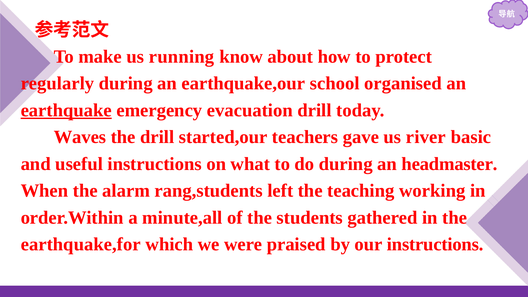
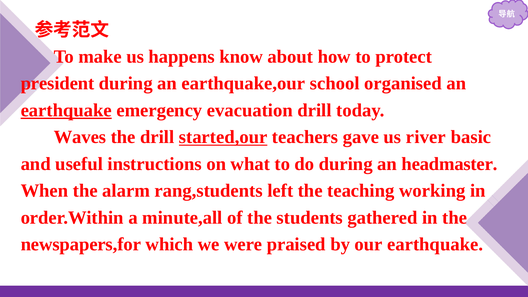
running: running -> happens (182, 57)
regularly: regularly -> president (57, 83)
started,our underline: none -> present (223, 137)
earthquake,for: earthquake,for -> newspapers,for (81, 244)
our instructions: instructions -> earthquake (435, 244)
